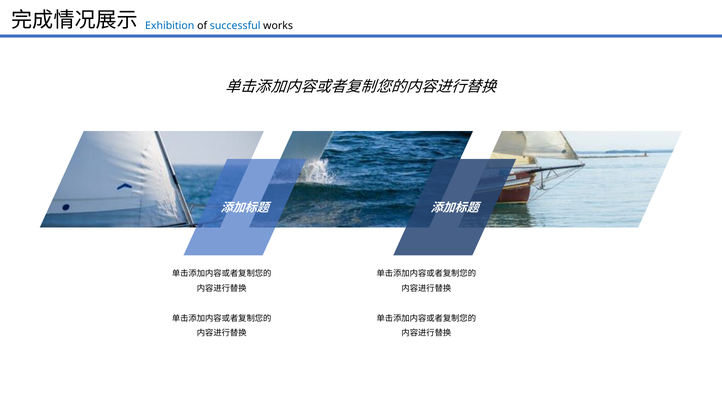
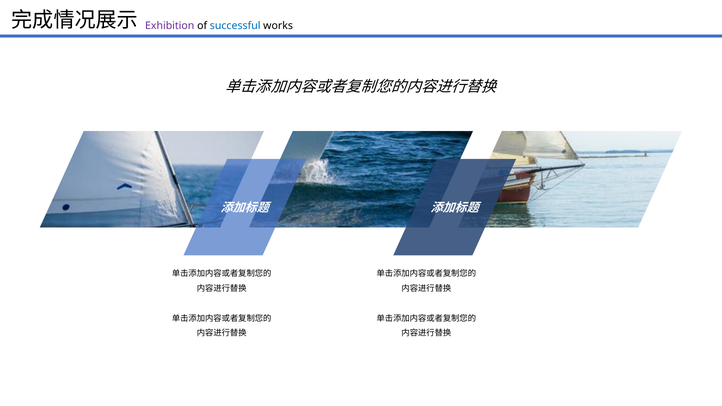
Exhibition colour: blue -> purple (170, 26)
